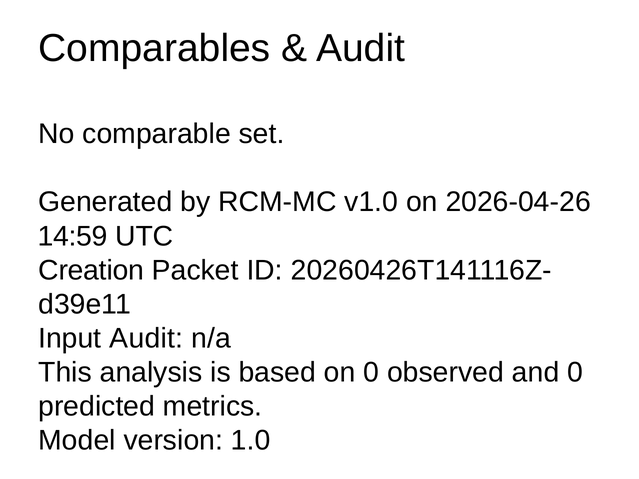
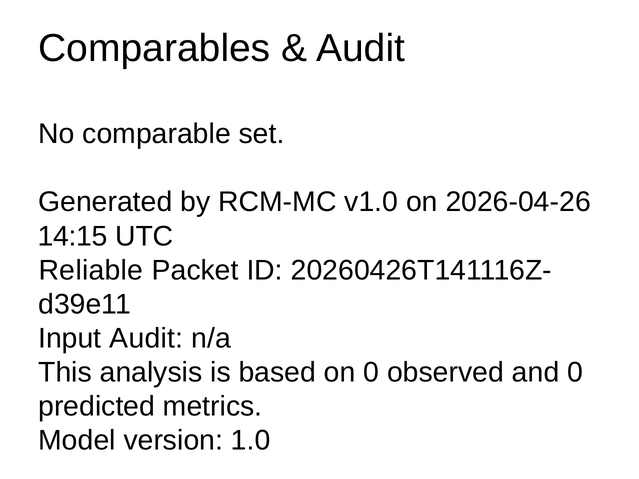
14:59: 14:59 -> 14:15 (73, 236)
Creation: Creation -> Reliable (91, 270)
